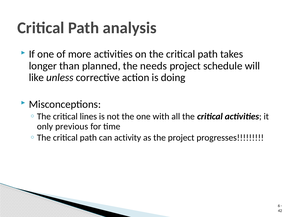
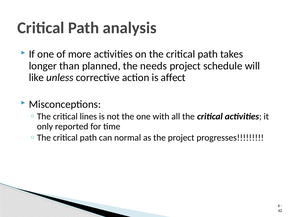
doing: doing -> affect (173, 77)
previous: previous -> reported (72, 126)
activity: activity -> normal (128, 137)
